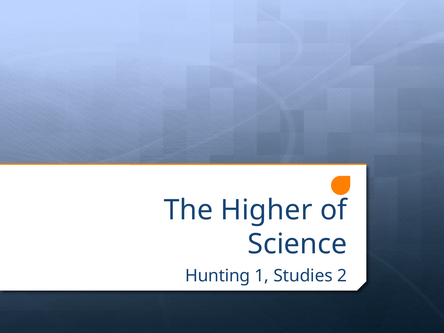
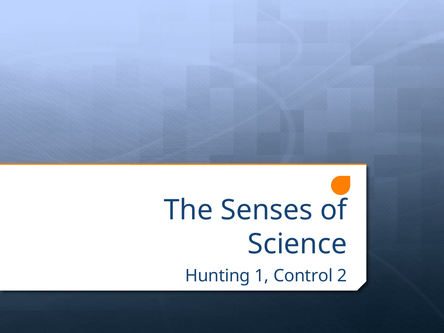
Higher: Higher -> Senses (267, 210)
Studies: Studies -> Control (303, 276)
